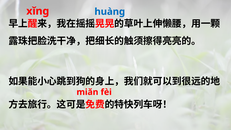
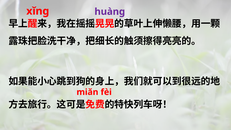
huànɡ colour: blue -> purple (110, 12)
